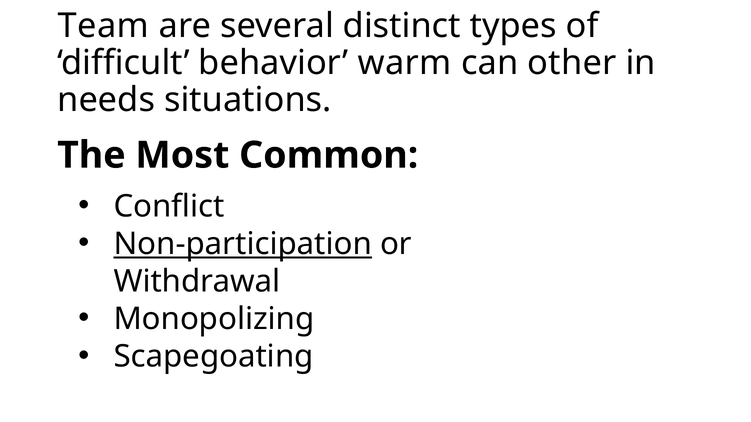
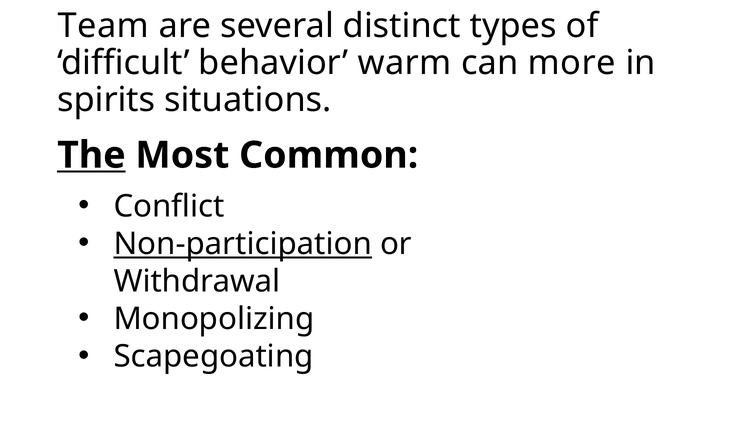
other: other -> more (572, 63)
needs: needs -> spirits (106, 100)
The underline: none -> present (91, 155)
